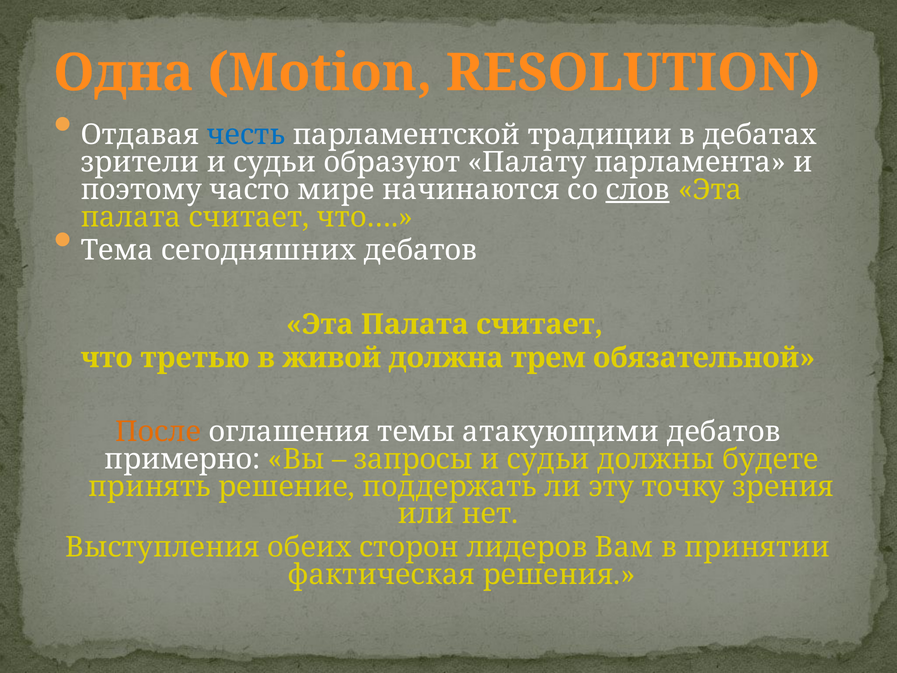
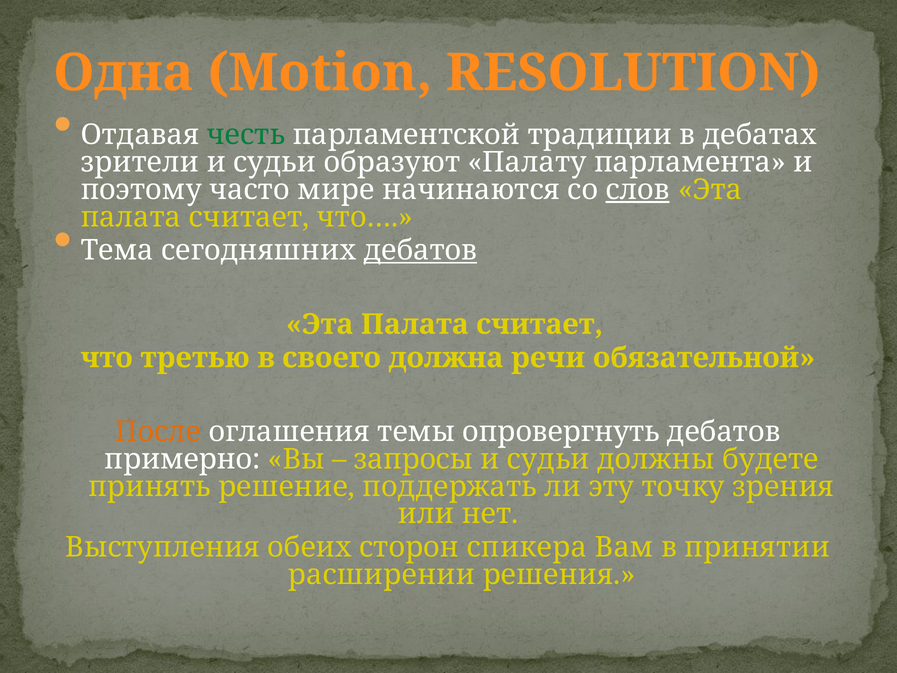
честь colour: blue -> green (246, 135)
дебатов underline: none -> present (420, 250)
живой: живой -> своего (332, 358)
трем: трем -> речи (548, 358)
атакующими: атакующими -> опровергнуть (561, 431)
лидеров: лидеров -> спикера (527, 547)
фактическая: фактическая -> расширении (382, 575)
